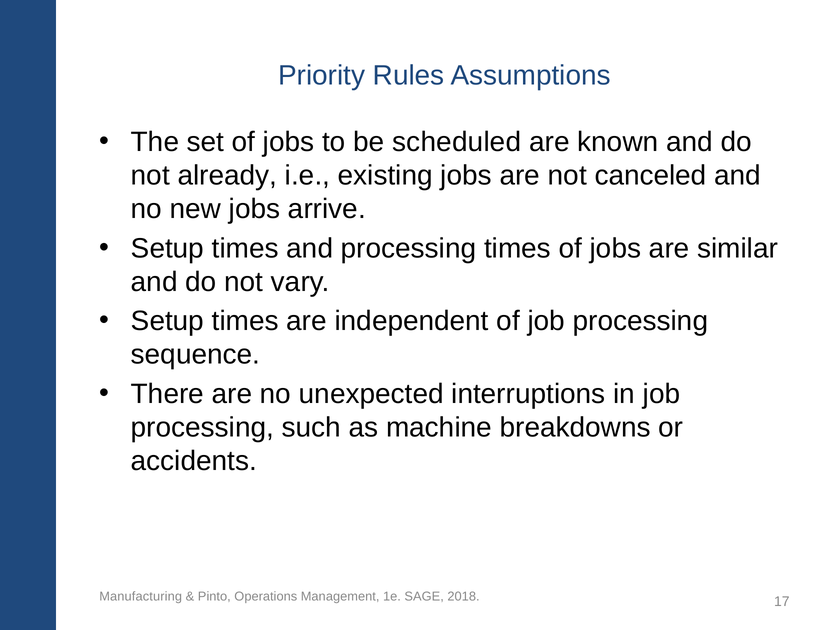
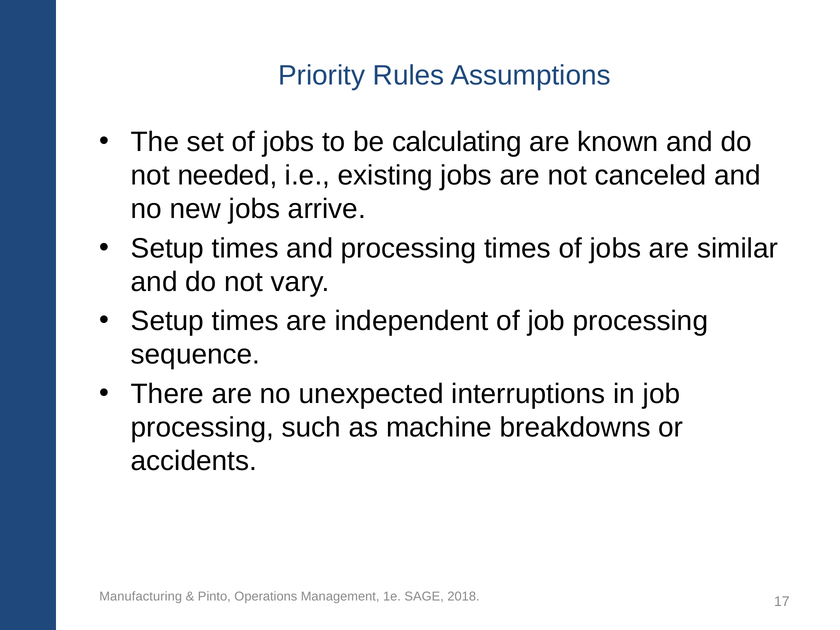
scheduled: scheduled -> calculating (457, 142)
already: already -> needed (227, 176)
